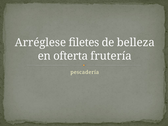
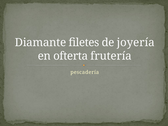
Arréglese: Arréglese -> Diamante (41, 43)
belleza: belleza -> joyería (136, 43)
